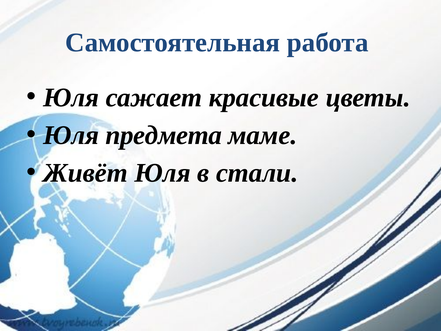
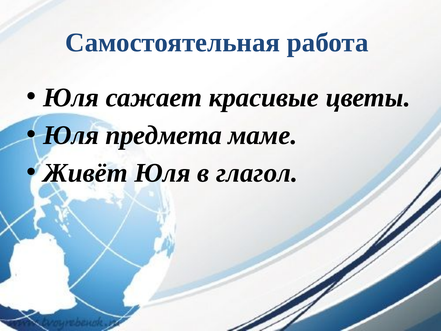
стали: стали -> глагол (257, 173)
